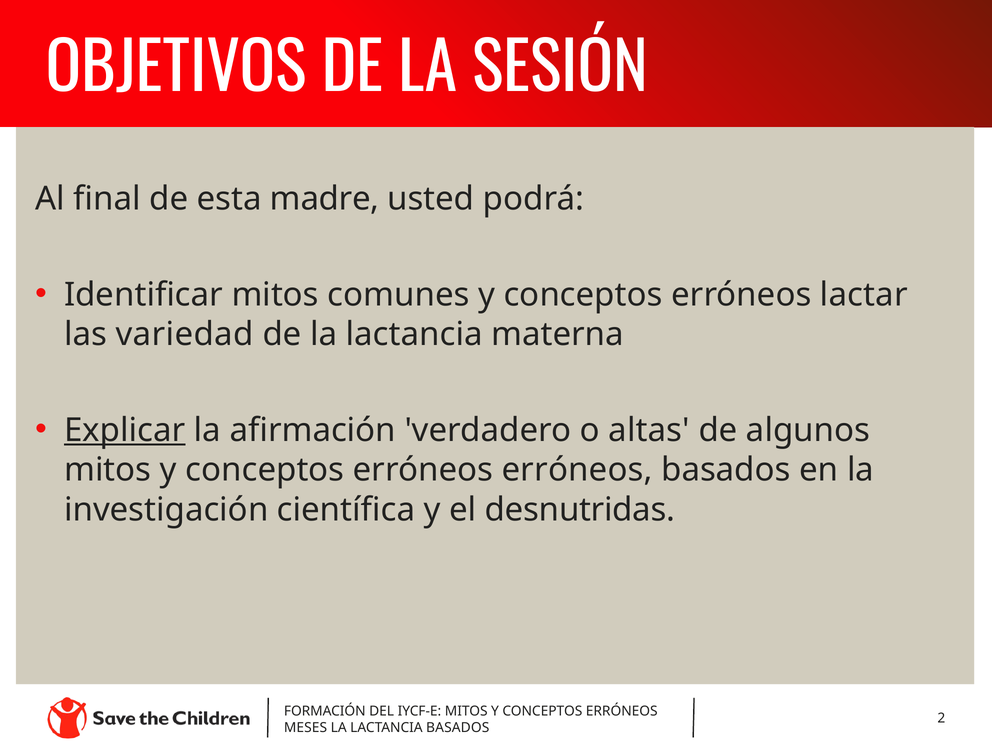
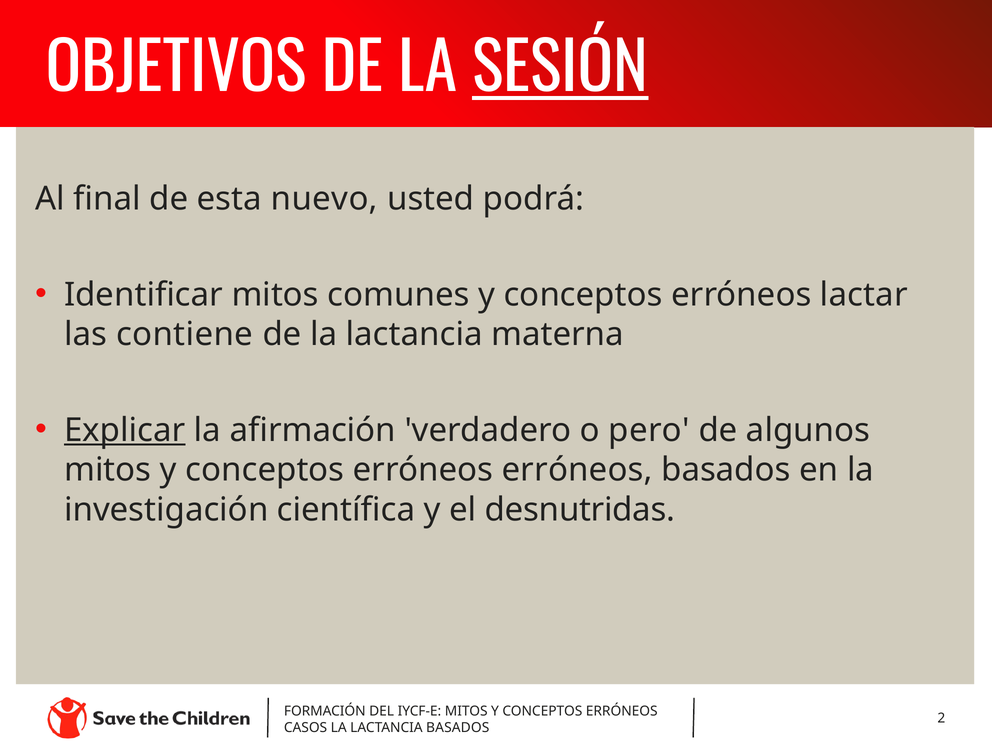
SESIÓN underline: none -> present (560, 69)
madre: madre -> nuevo (324, 199)
variedad: variedad -> contiene (185, 334)
altas: altas -> pero (649, 430)
MESES: MESES -> CASOS (306, 728)
